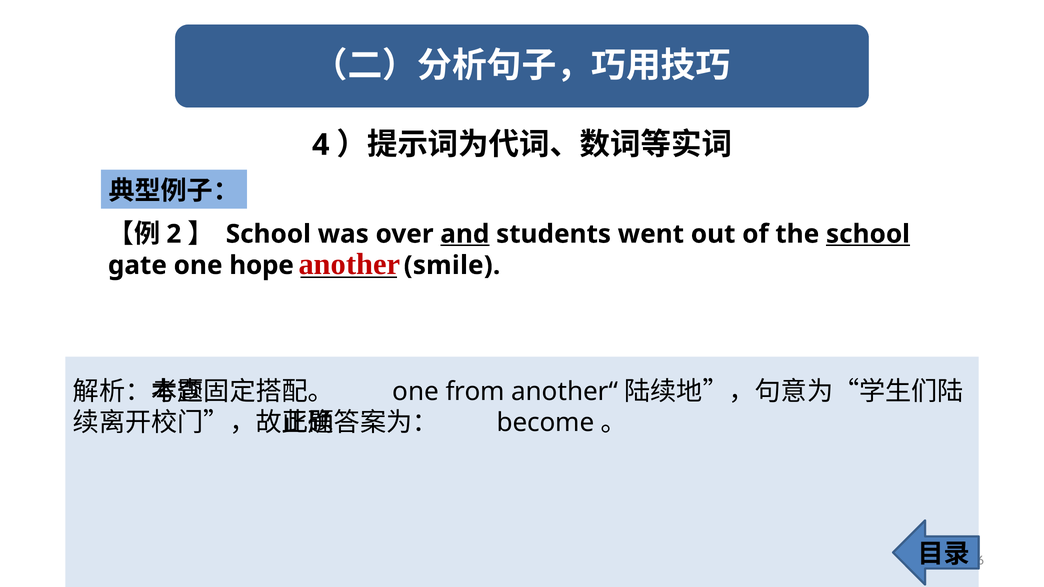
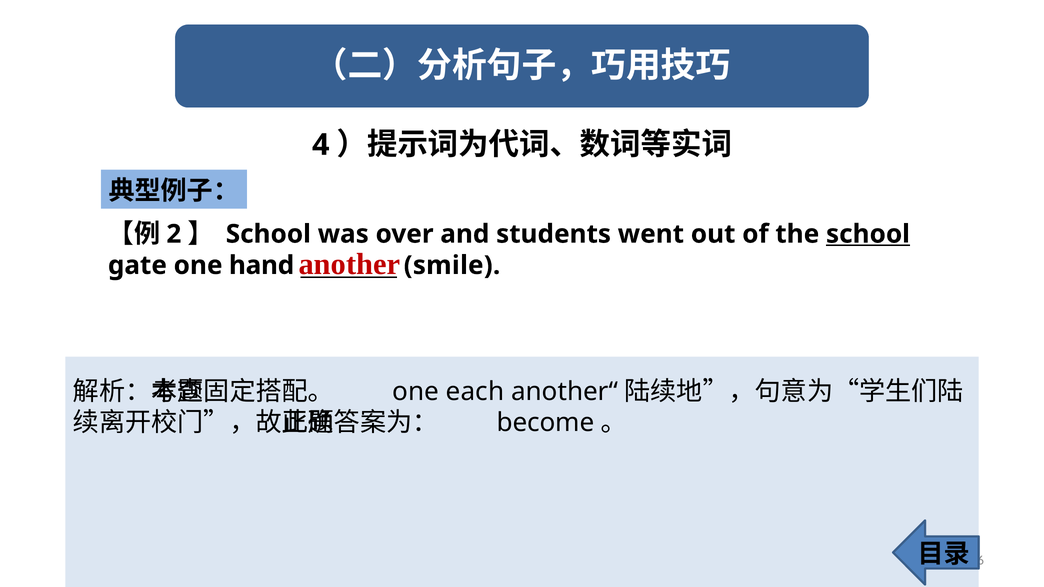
and underline: present -> none (465, 234)
hope: hope -> hand (262, 265)
from: from -> each (475, 392)
